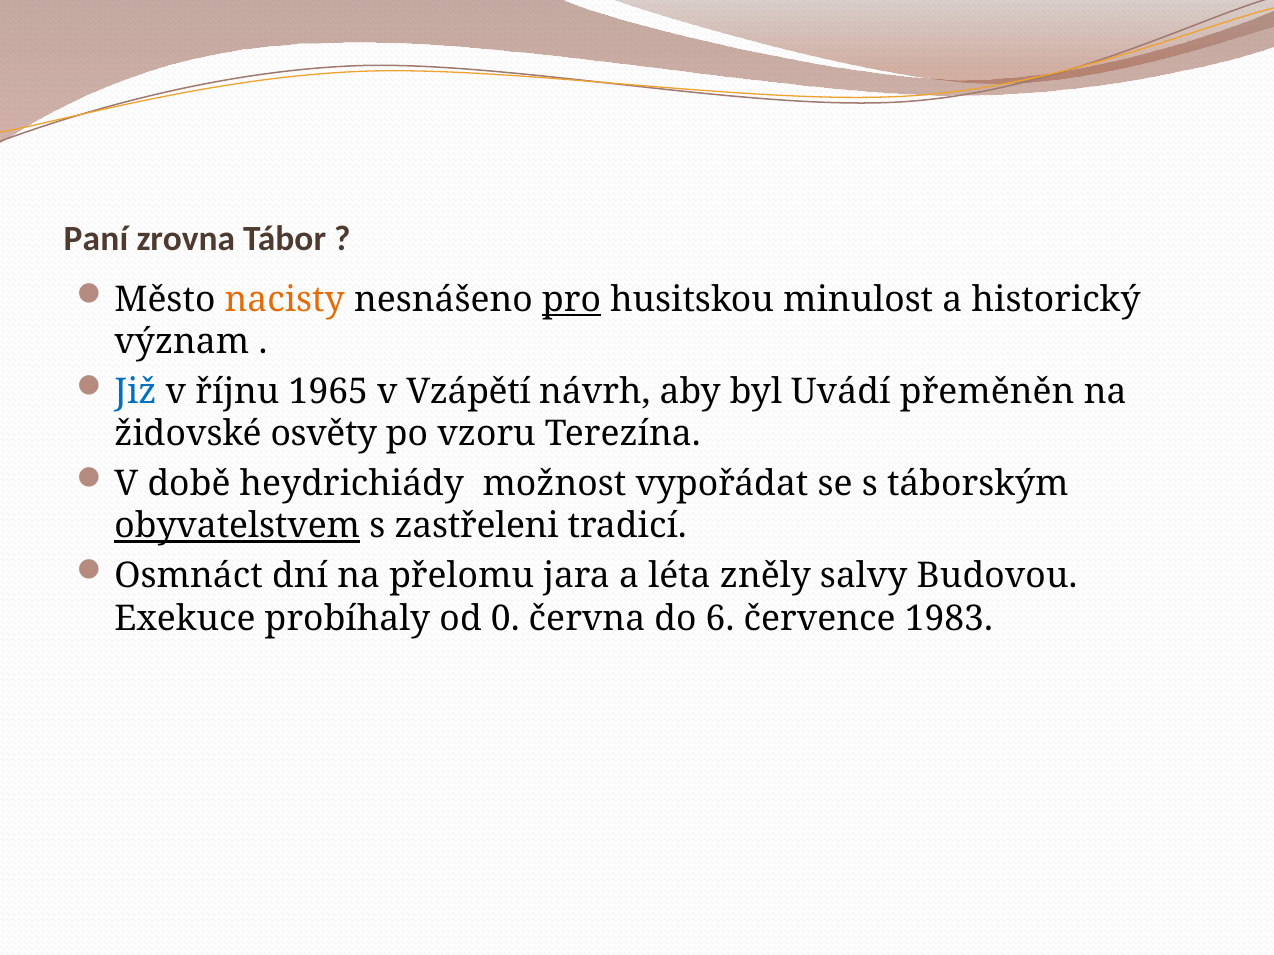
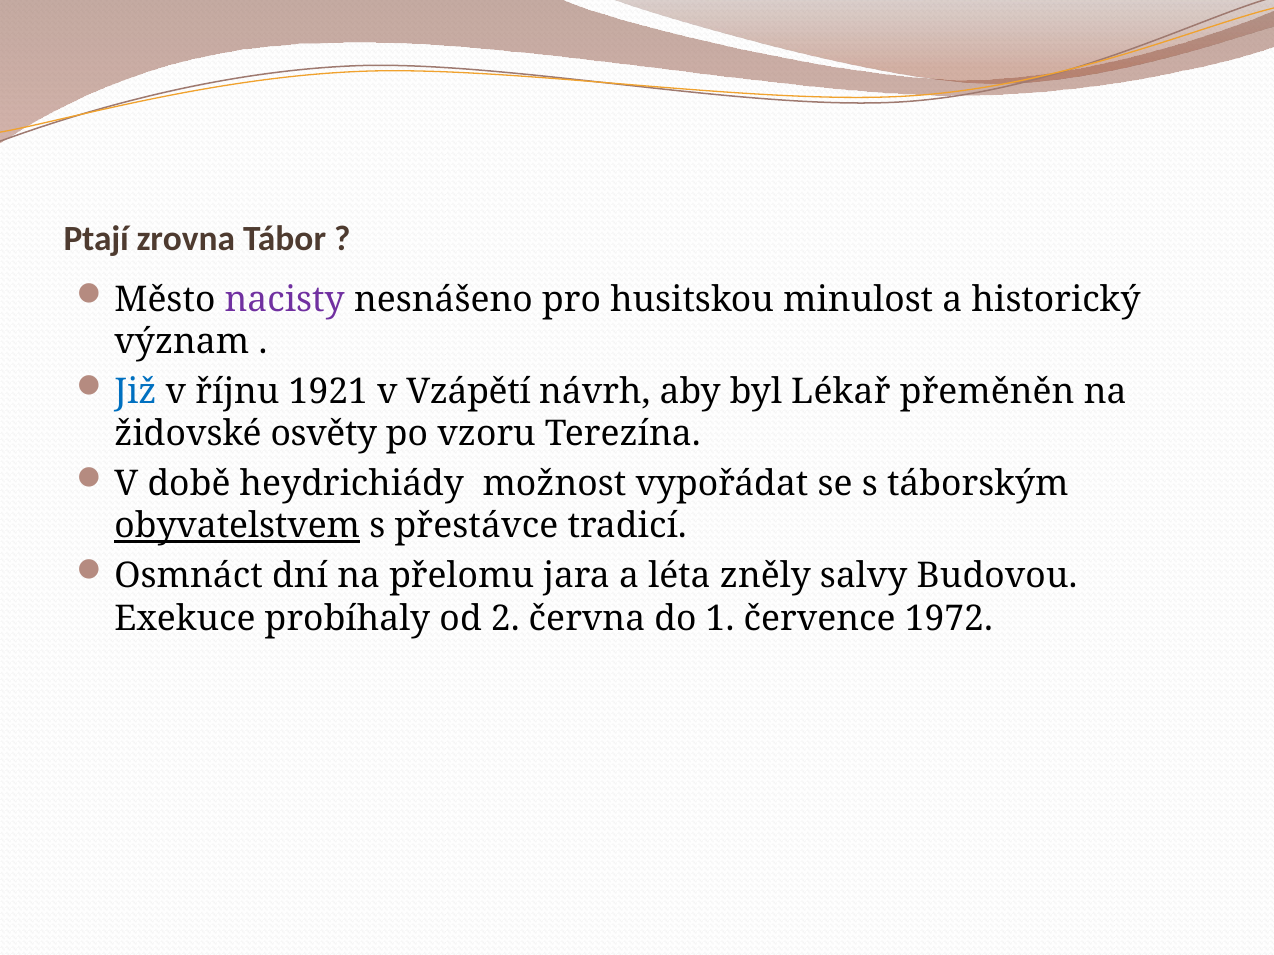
Paní: Paní -> Ptají (96, 239)
nacisty colour: orange -> purple (285, 300)
pro underline: present -> none (572, 300)
1965: 1965 -> 1921 (328, 392)
Uvádí: Uvádí -> Lékař (841, 392)
zastřeleni: zastřeleni -> přestávce (476, 527)
0: 0 -> 2 (505, 619)
6: 6 -> 1 (720, 619)
1983: 1983 -> 1972 (949, 619)
